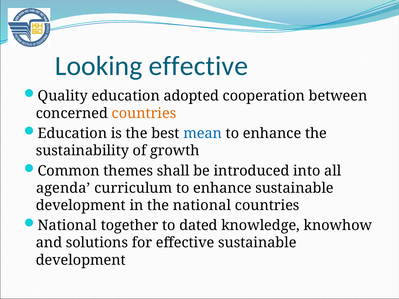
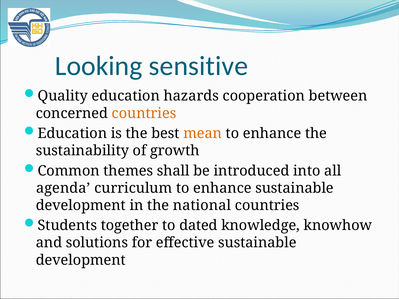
Looking effective: effective -> sensitive (198, 66)
adopted: adopted -> hazards (191, 96)
mean colour: blue -> orange (203, 134)
National: National -> Students (67, 226)
